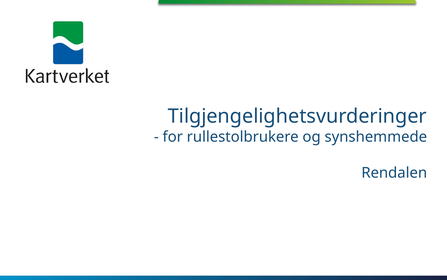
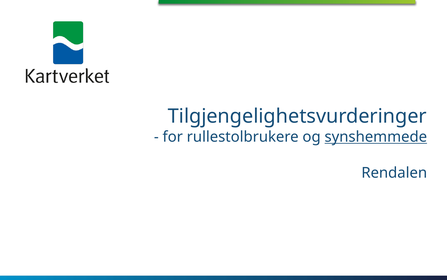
synshemmede underline: none -> present (376, 137)
